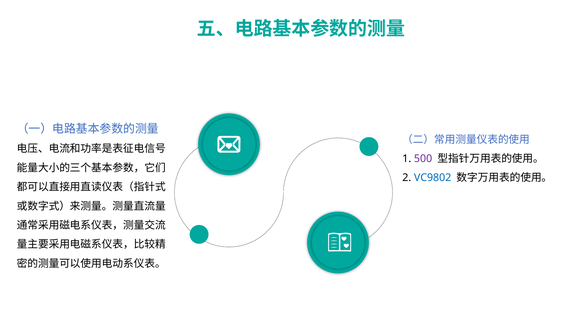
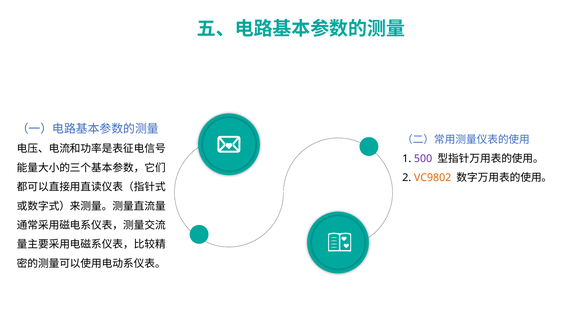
VC9802 colour: blue -> orange (433, 178)
